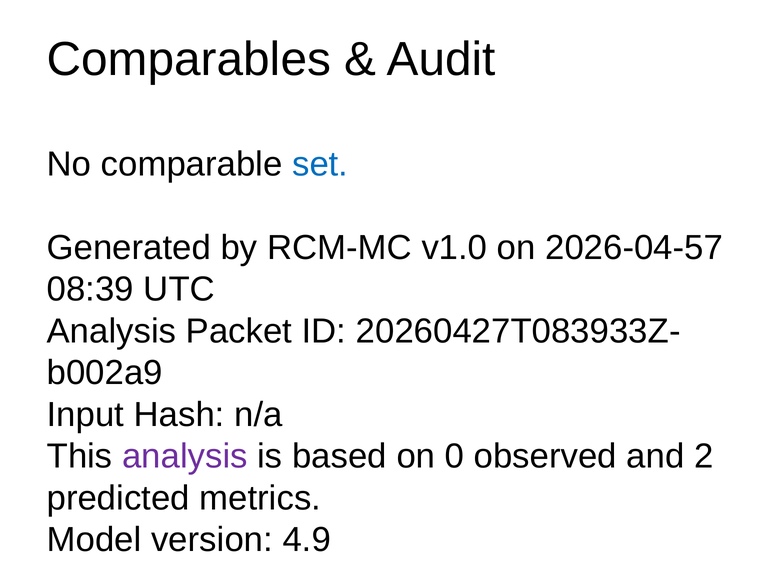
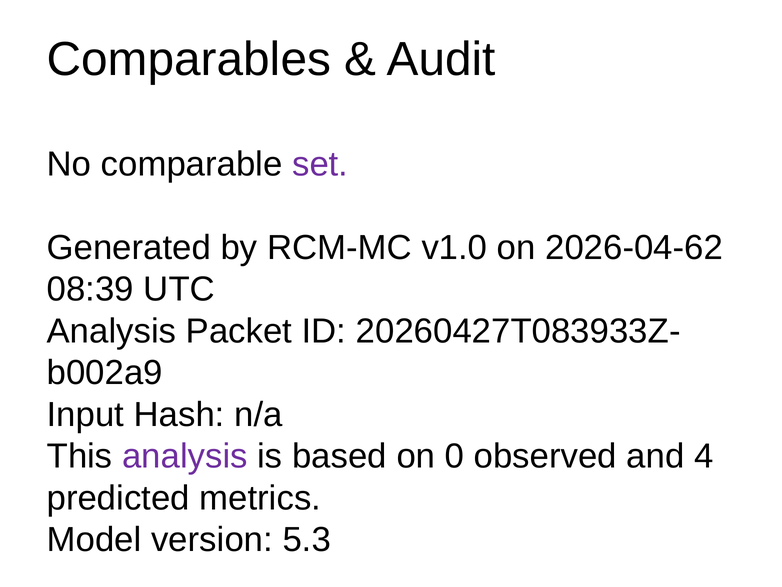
set colour: blue -> purple (320, 164)
2026-04-57: 2026-04-57 -> 2026-04-62 (634, 247)
2: 2 -> 4 (704, 456)
4.9: 4.9 -> 5.3 (307, 539)
